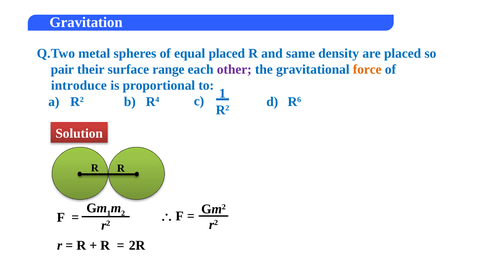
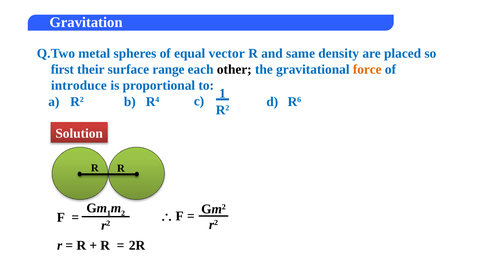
equal placed: placed -> vector (227, 53)
pair: pair -> first (62, 69)
other colour: purple -> black (234, 69)
